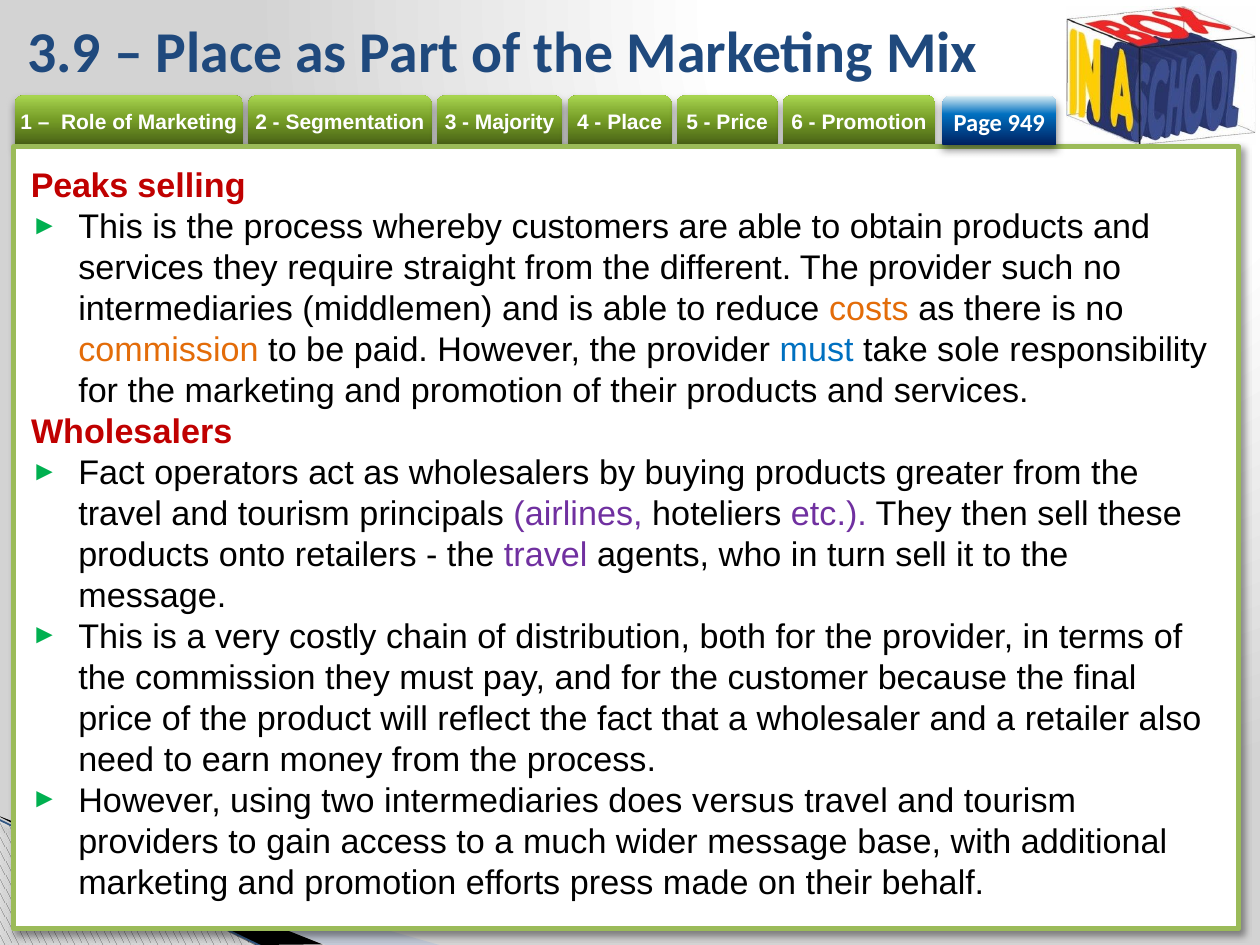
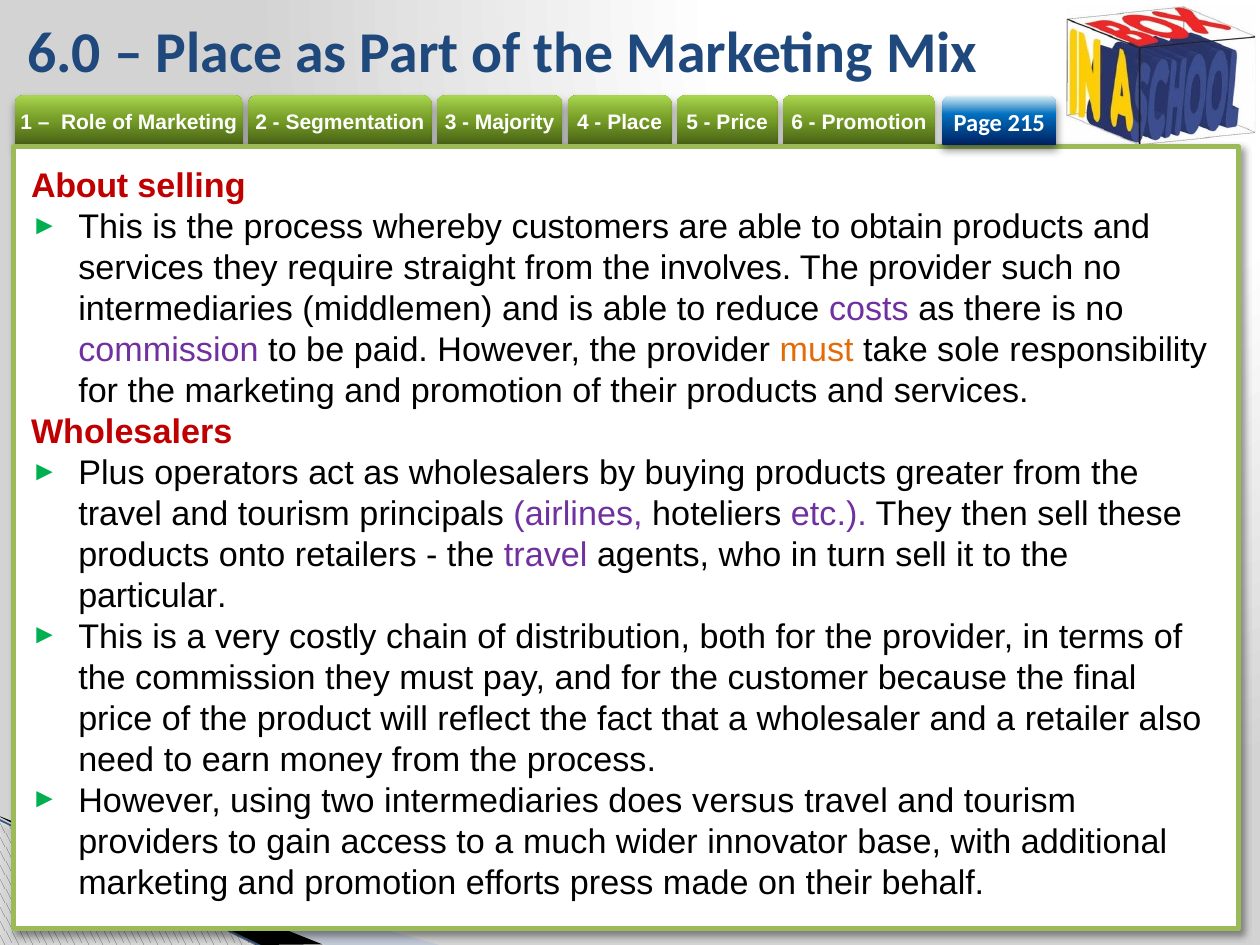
3.9: 3.9 -> 6.0 (64, 53)
949: 949 -> 215 (1026, 123)
Peaks: Peaks -> About (80, 186)
different: different -> involves (726, 268)
costs colour: orange -> purple (869, 309)
commission colour: orange -> purple (168, 350)
must colour: blue -> orange (817, 350)
Fact: Fact -> Plus (112, 473)
message: message -> particular (152, 596)
wider message: message -> innovator (778, 842)
